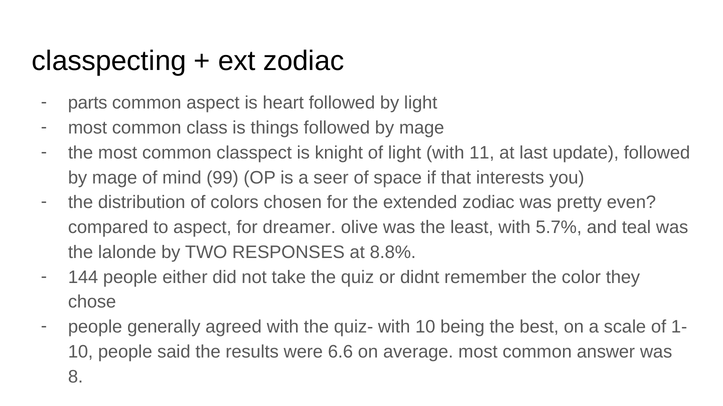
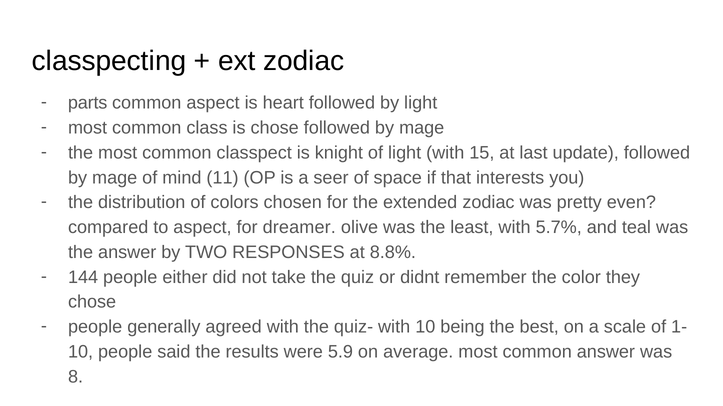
is things: things -> chose (275, 128)
11: 11 -> 15 (482, 153)
99: 99 -> 11 (223, 178)
the lalonde: lalonde -> answer (127, 253)
6.6: 6.6 -> 5.9 (340, 352)
